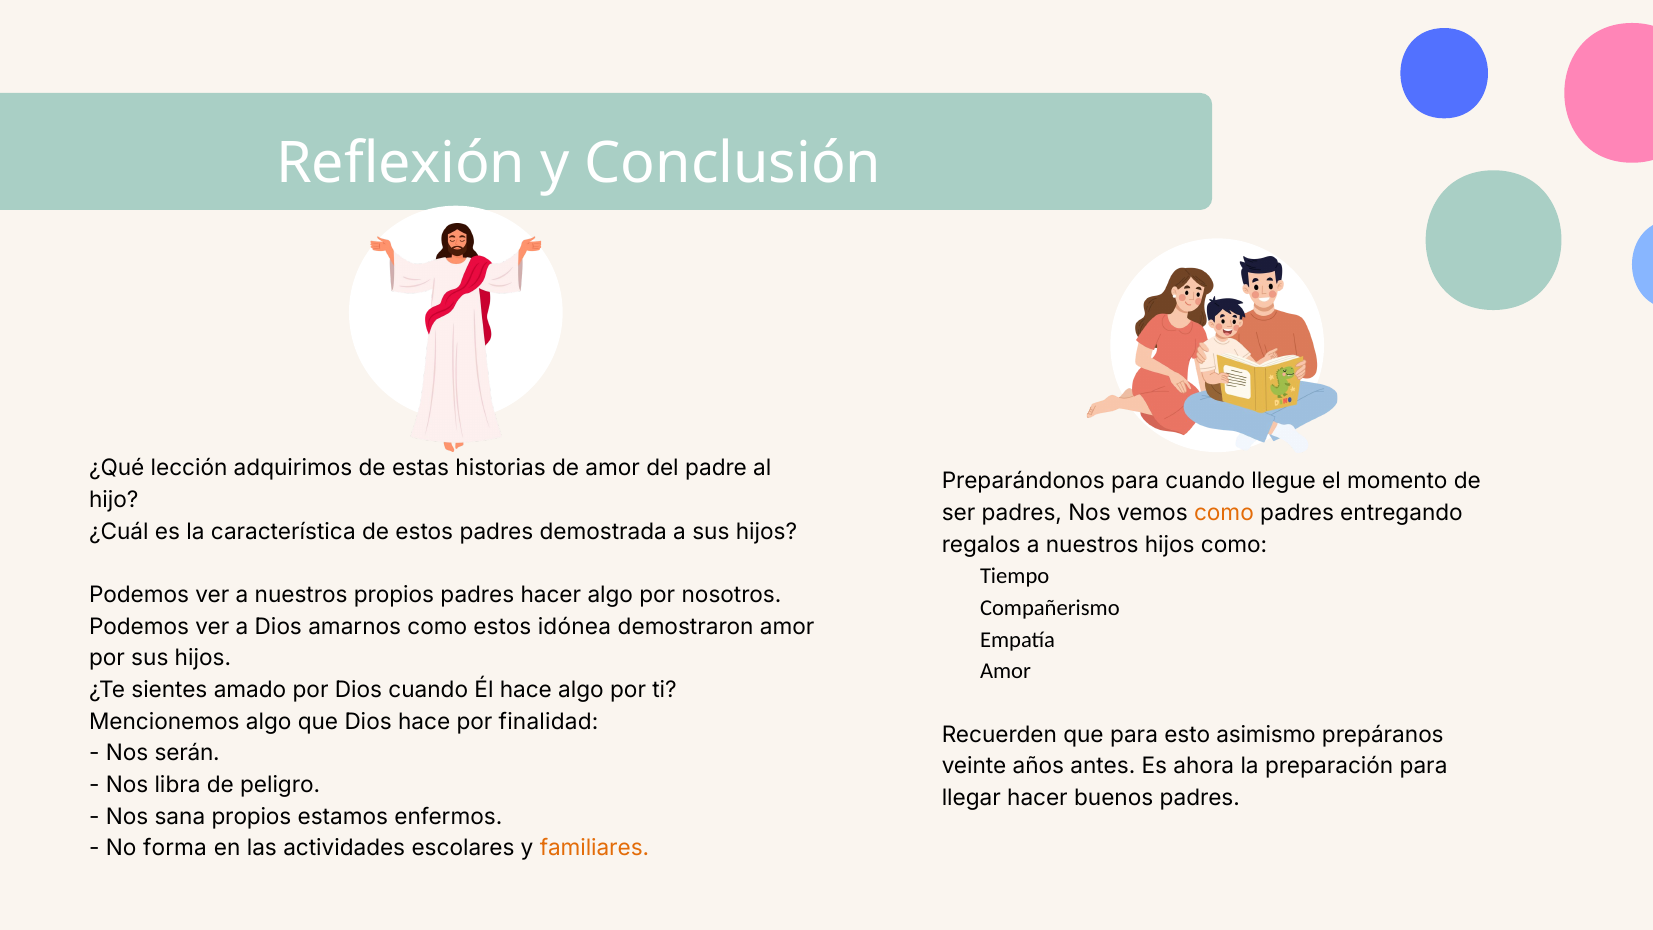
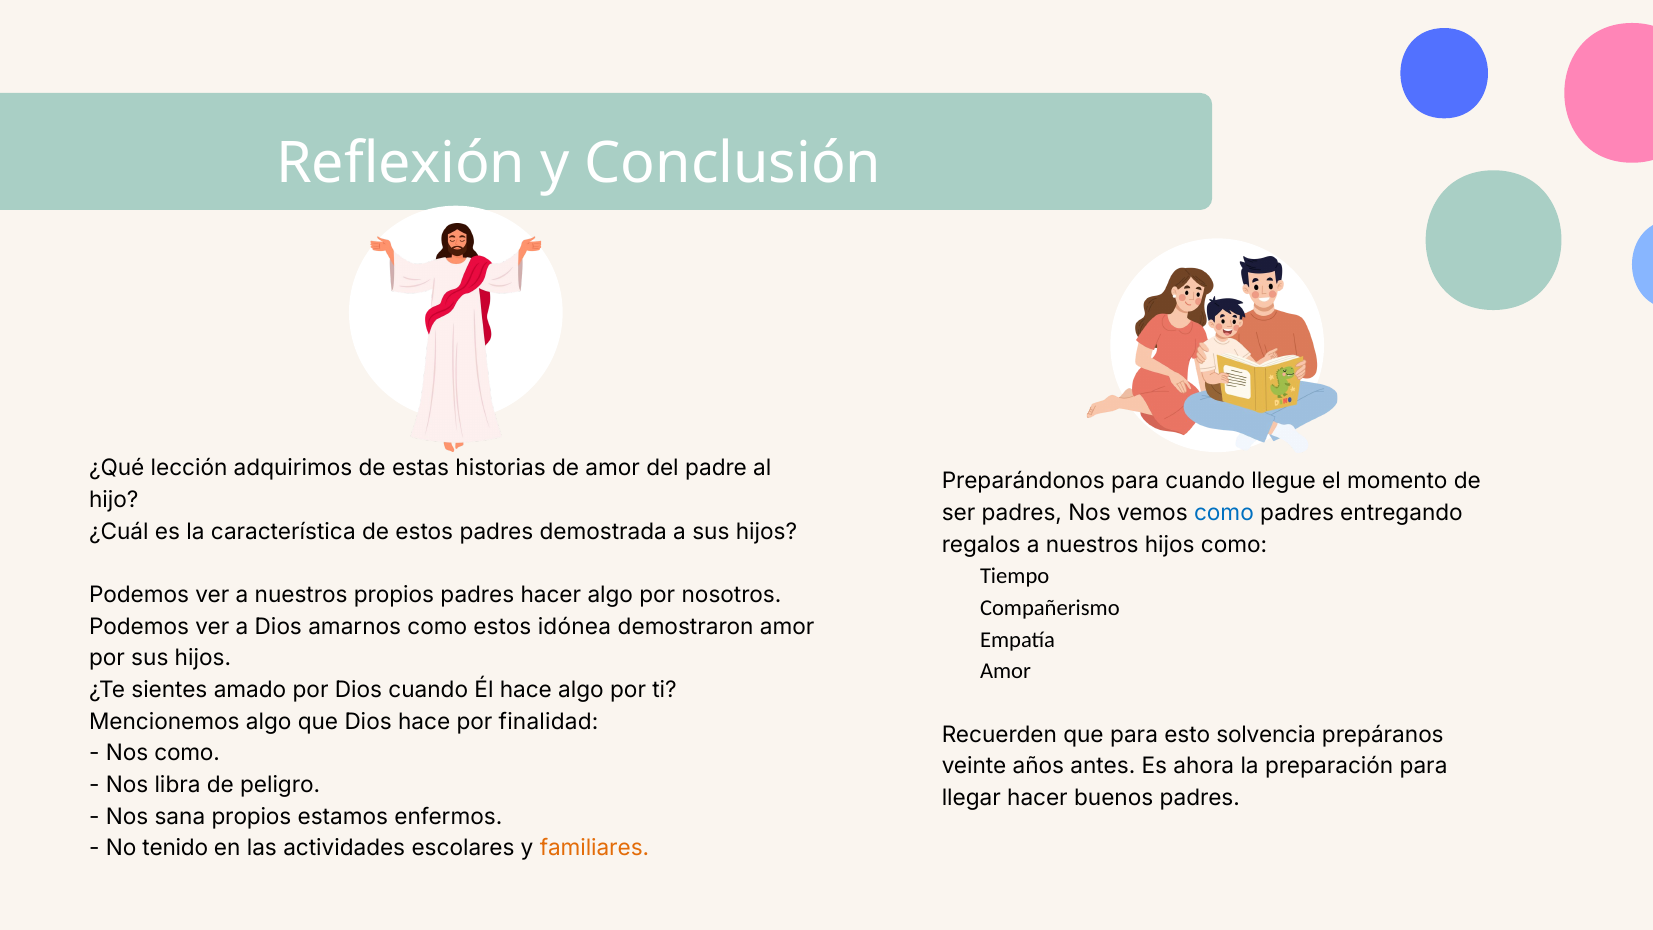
como colour: orange -> blue (1224, 513)
asimismo: asimismo -> solvencia (1266, 734)
Nos serán: serán -> como (187, 753)
forma: forma -> tenido (175, 848)
